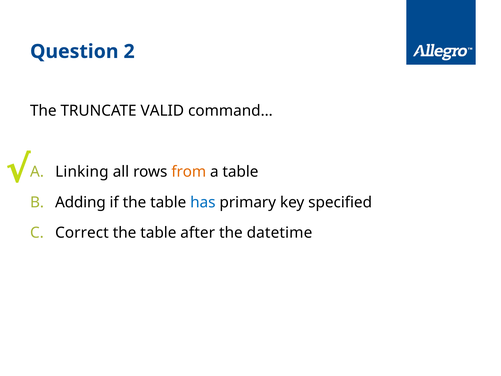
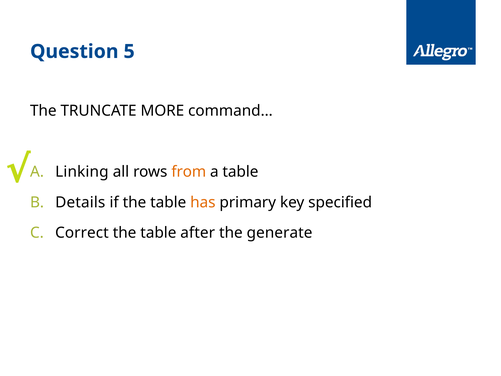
2: 2 -> 5 (129, 51)
VALID: VALID -> MORE (162, 111)
Adding: Adding -> Details (80, 202)
has colour: blue -> orange (203, 202)
datetime: datetime -> generate (280, 233)
